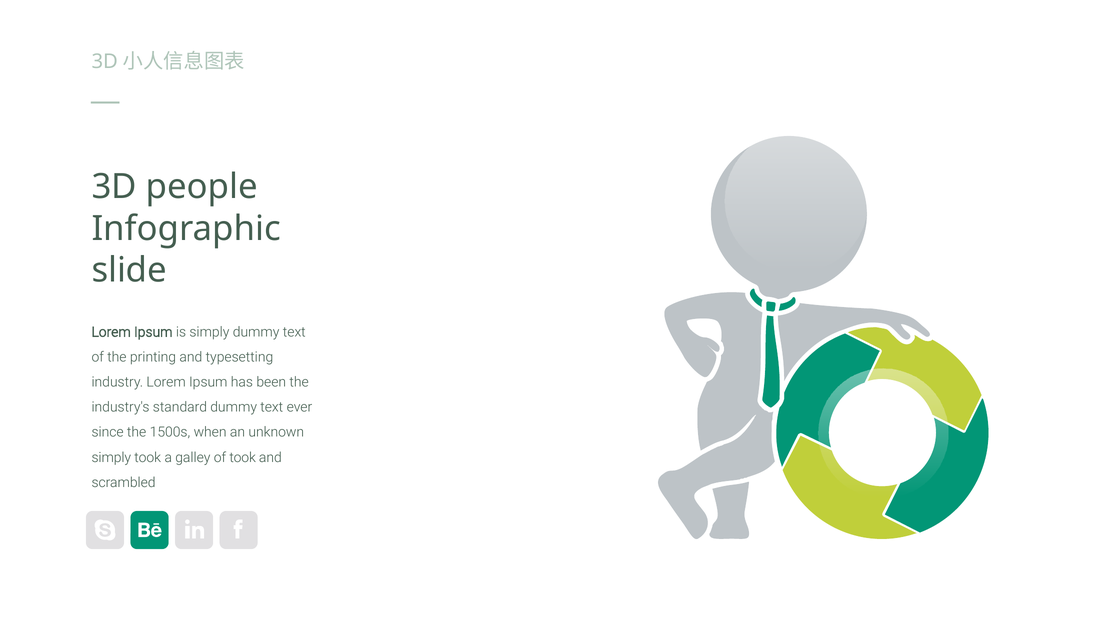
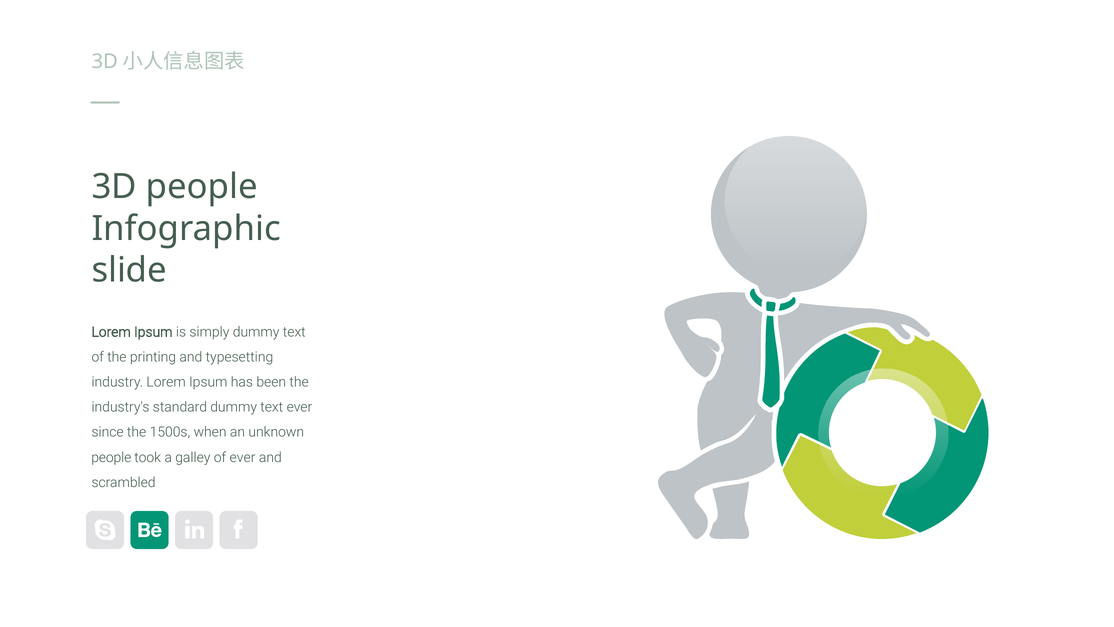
simply: simply -> people (111, 457)
of took: took -> ever (243, 457)
